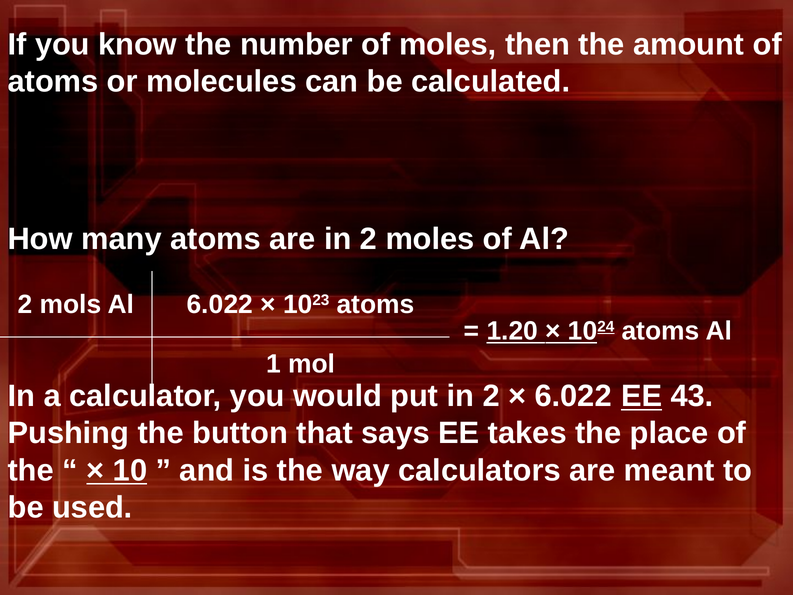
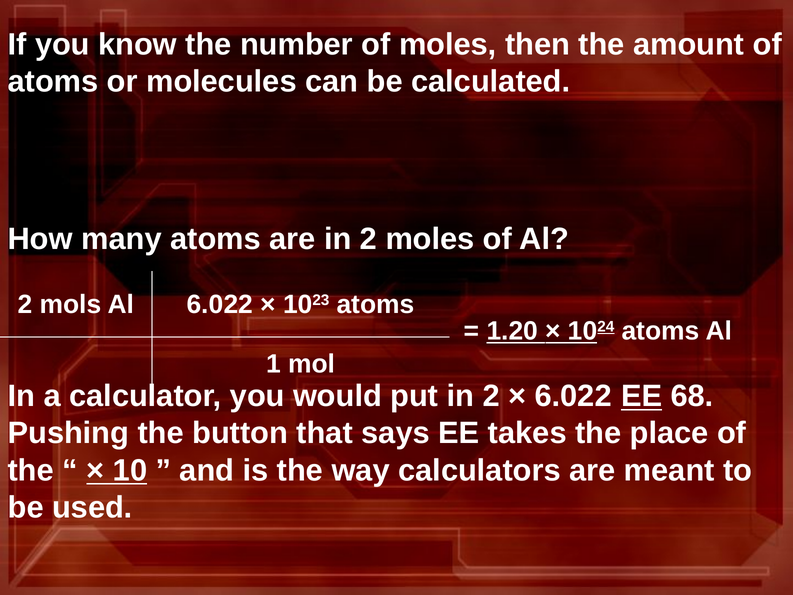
43: 43 -> 68 (692, 396)
